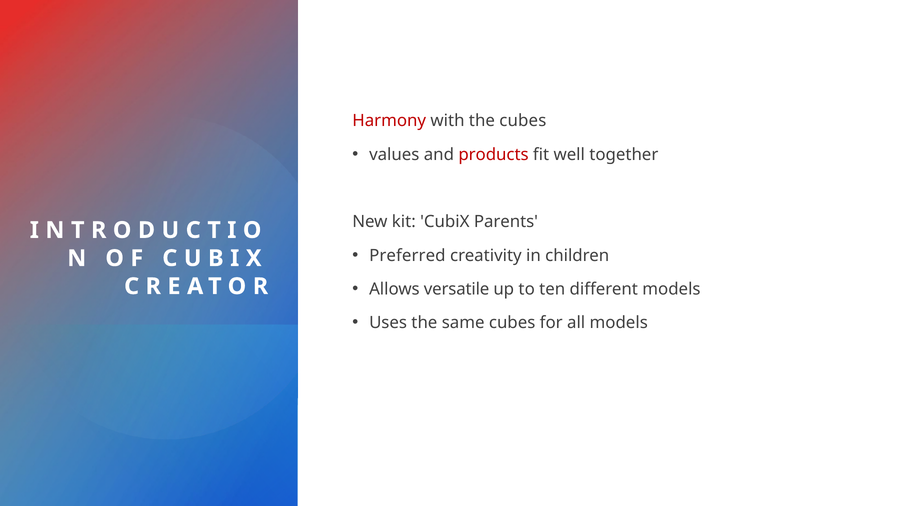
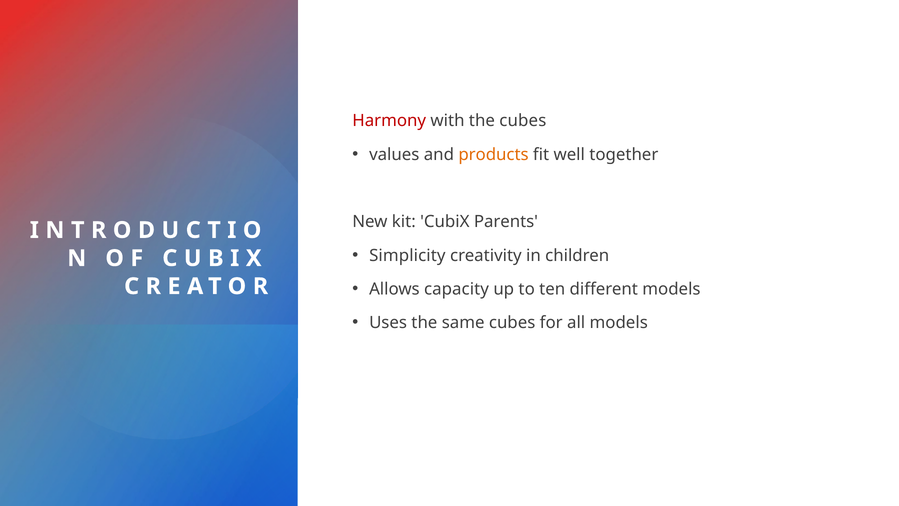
products colour: red -> orange (494, 154)
Preferred: Preferred -> Simplicity (407, 255)
versatile: versatile -> capacity (456, 289)
